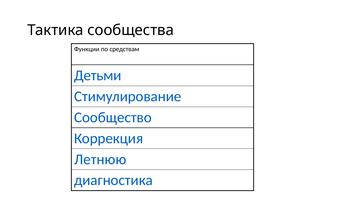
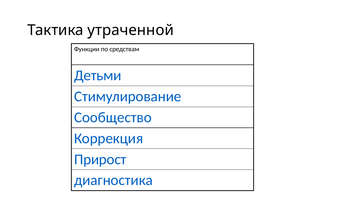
сообщества: сообщества -> утраченной (131, 30)
Летнюю: Летнюю -> Прирост (100, 159)
